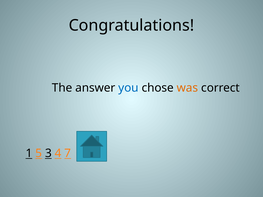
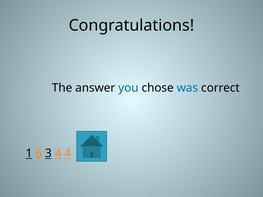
was colour: orange -> blue (187, 88)
5: 5 -> 6 (39, 153)
4 7: 7 -> 4 (68, 153)
